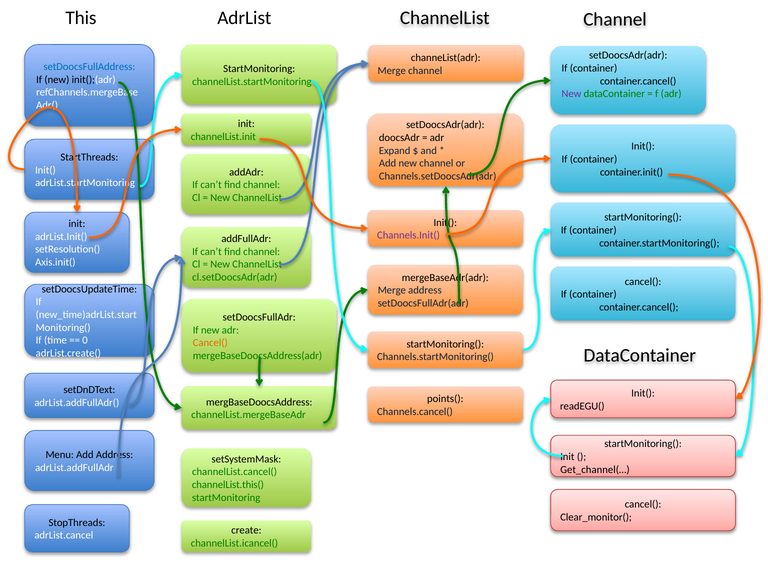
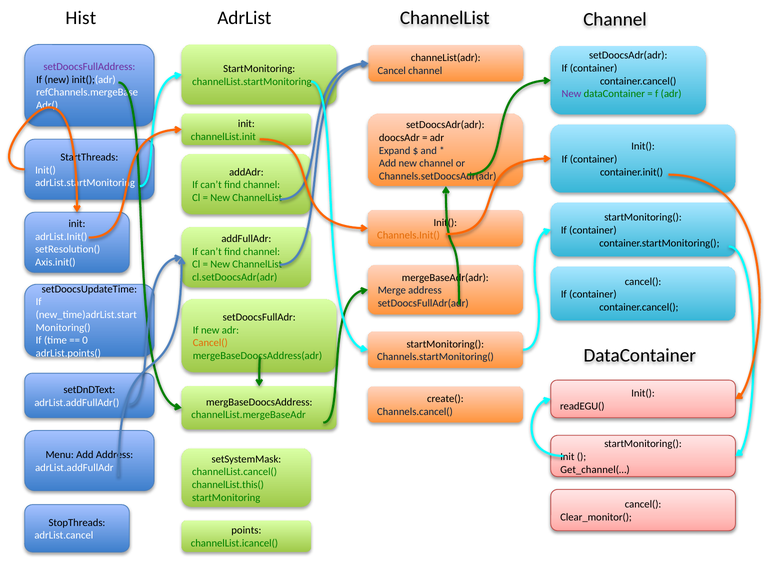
This: This -> Hist (81, 18)
setDoocsFullAddress colour: blue -> purple (89, 67)
Merge: Merge -> Cancel (392, 71)
Channels.Init( colour: purple -> orange (408, 235)
adrList.create(: adrList.create( -> adrList.points( (68, 353)
points(: points( -> create( (445, 399)
create: create -> points (246, 530)
